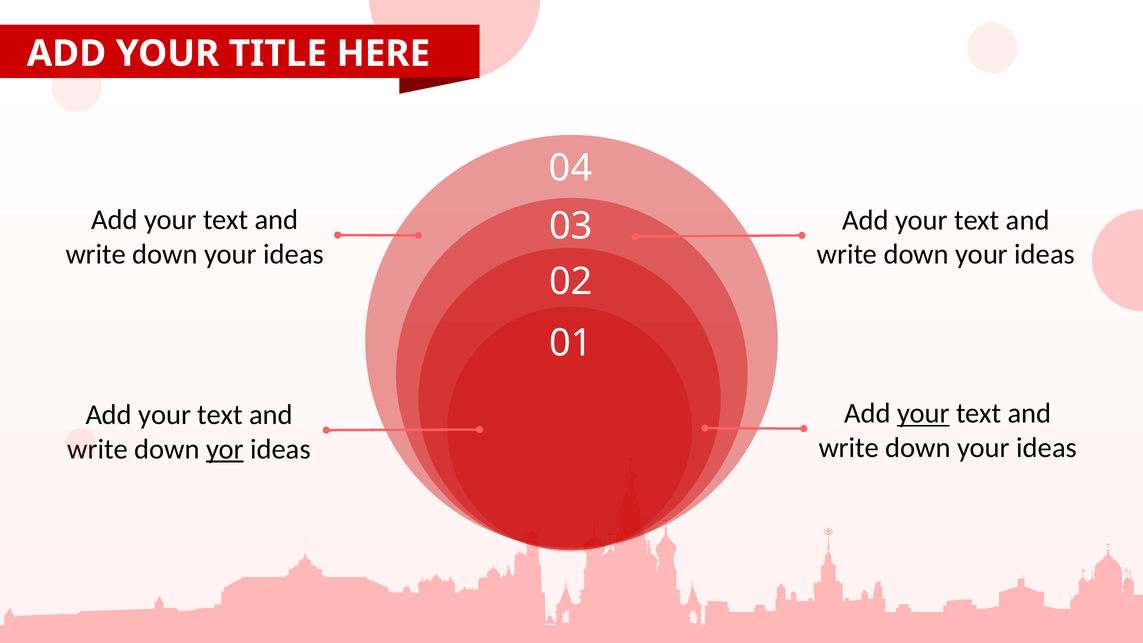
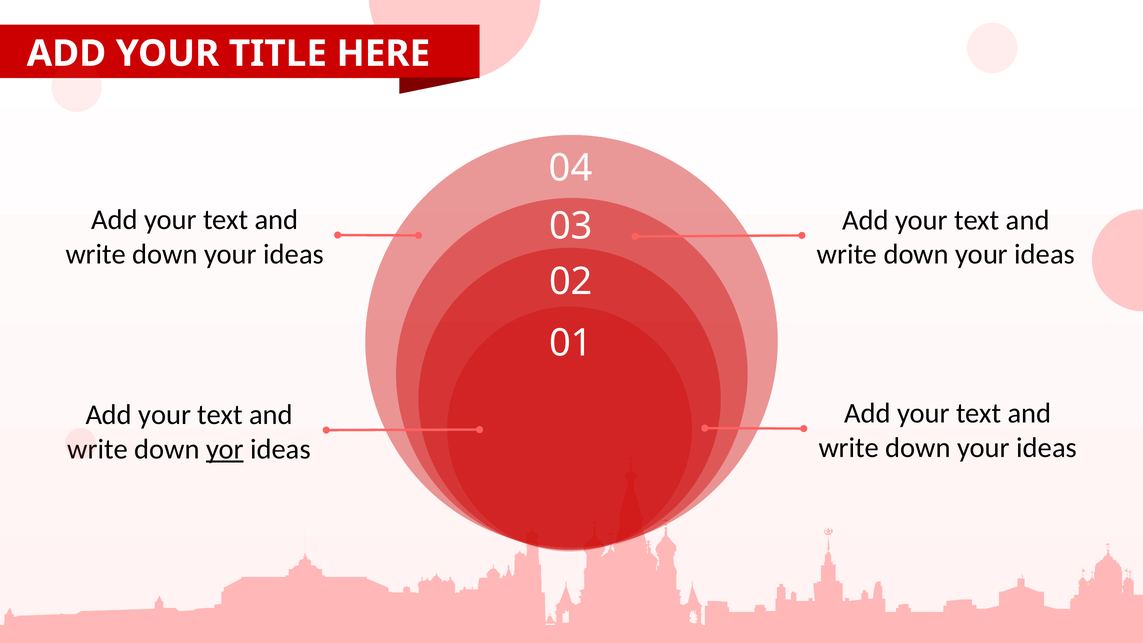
your underline: present -> none (923, 413)
